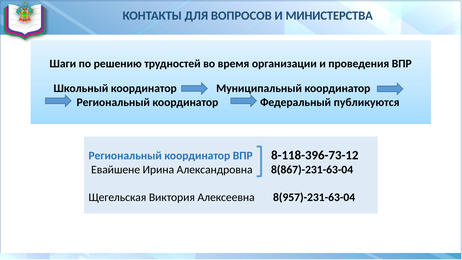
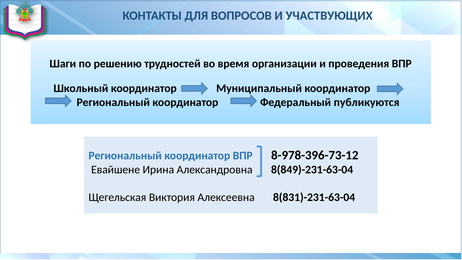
МИНИСТЕРСТВА: МИНИСТЕРСТВА -> УЧАСТВУЮЩИХ (329, 16)
8-118-396-73-12: 8-118-396-73-12 -> 8-978-396-73-12 (315, 155)
8(867)-231-63-04: 8(867)-231-63-04 -> 8(849)-231-63-04 (312, 170)
8(957)-231-63-04: 8(957)-231-63-04 -> 8(831)-231-63-04 (314, 197)
